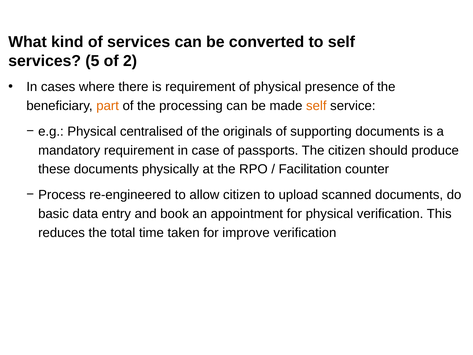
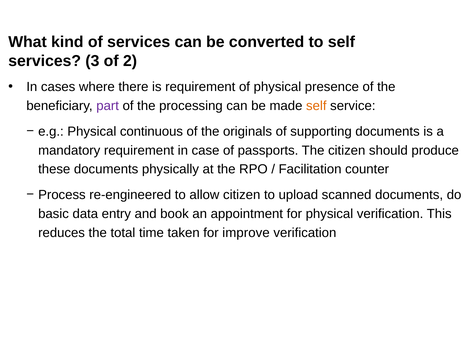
5: 5 -> 3 (92, 61)
part colour: orange -> purple (108, 106)
centralised: centralised -> continuous (151, 131)
